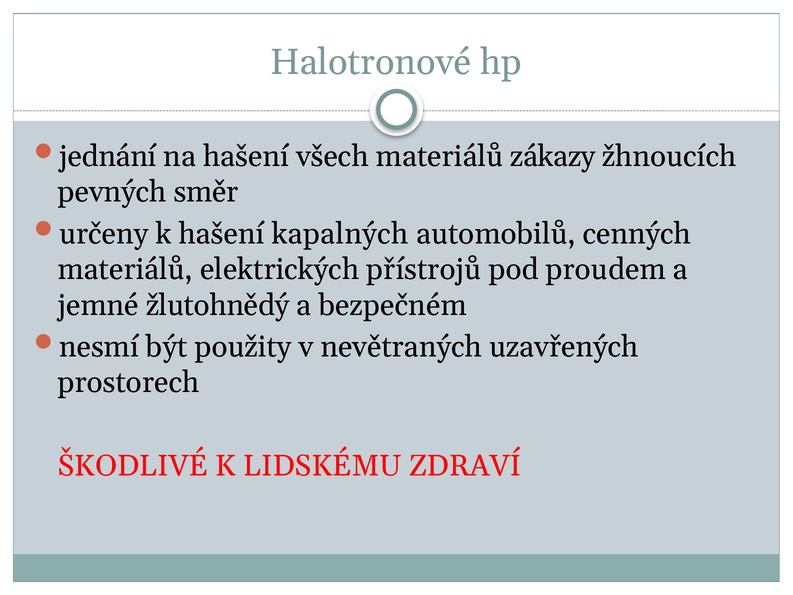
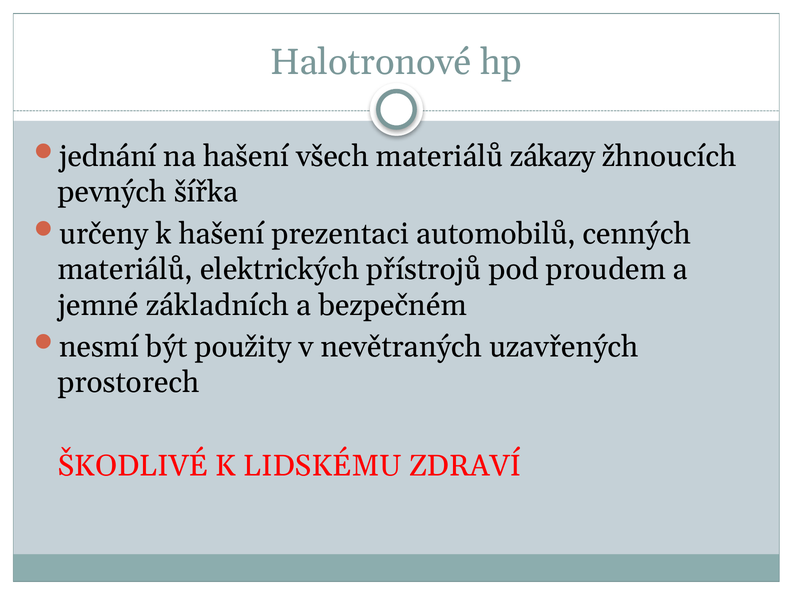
směr: směr -> šířka (206, 192)
kapalných: kapalných -> prezentaci (340, 234)
žlutohnědý: žlutohnědý -> základních (218, 305)
